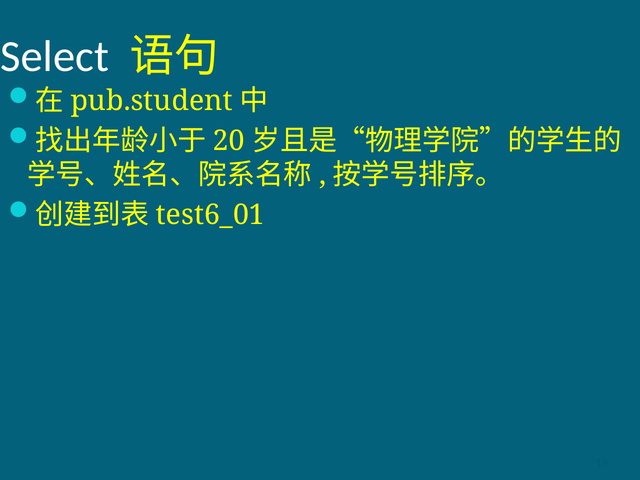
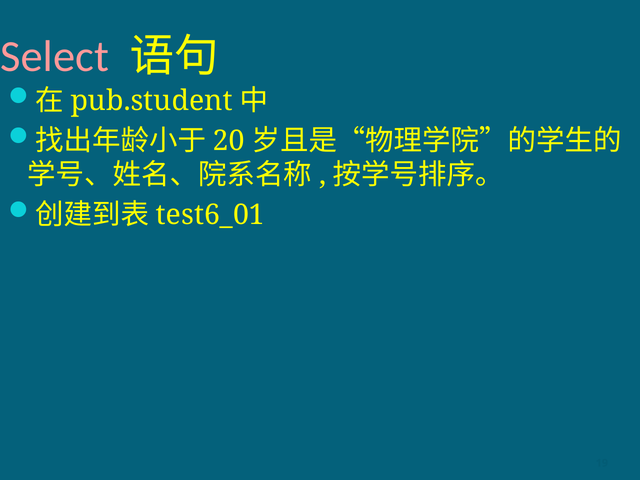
Select colour: white -> pink (55, 56)
